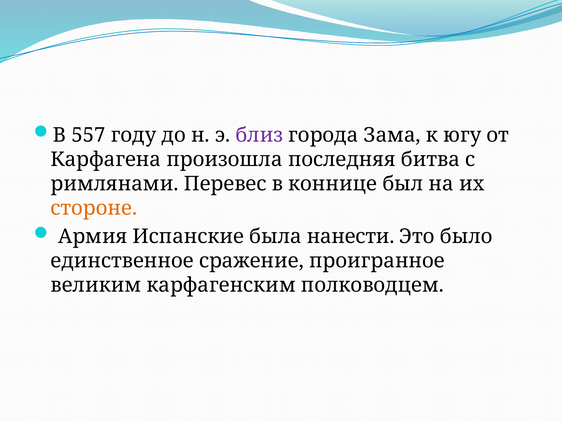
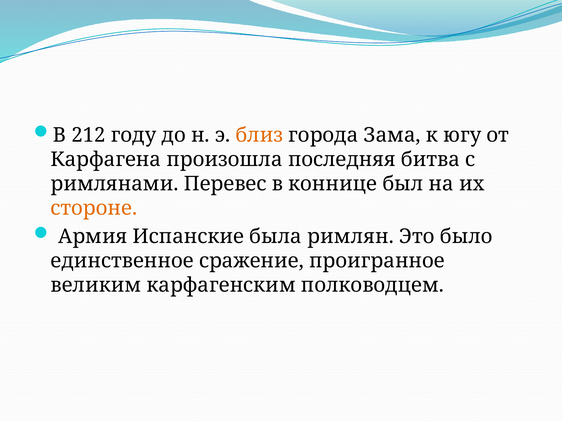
557: 557 -> 212 (88, 135)
близ colour: purple -> orange (259, 135)
нанести: нанести -> римлян (350, 237)
